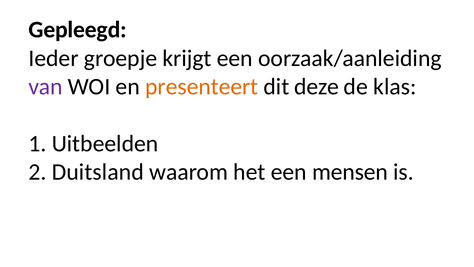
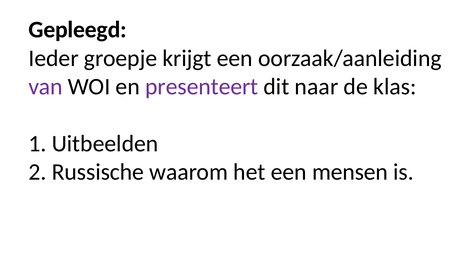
presenteert colour: orange -> purple (202, 87)
deze: deze -> naar (316, 87)
Duitsland: Duitsland -> Russische (98, 172)
